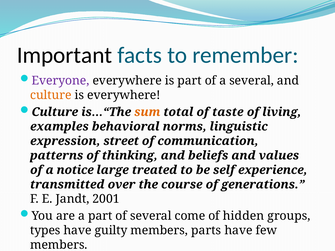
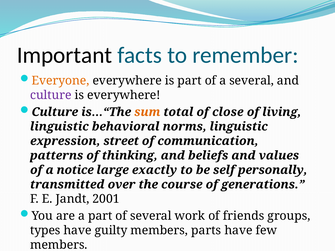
Everyone colour: purple -> orange (60, 81)
culture colour: orange -> purple (51, 95)
taste: taste -> close (228, 112)
examples: examples -> linguistic (59, 127)
treated: treated -> exactly (154, 170)
experience: experience -> personally (273, 170)
come: come -> work (190, 216)
hidden: hidden -> friends (244, 216)
